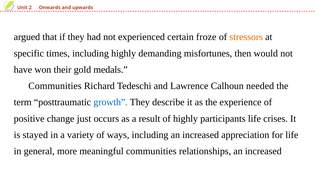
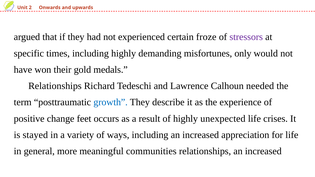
stressors colour: orange -> purple (246, 37)
then: then -> only (243, 53)
Communities: Communities -> Relationships (55, 86)
just: just -> feet (84, 119)
participants: participants -> unexpected (223, 119)
